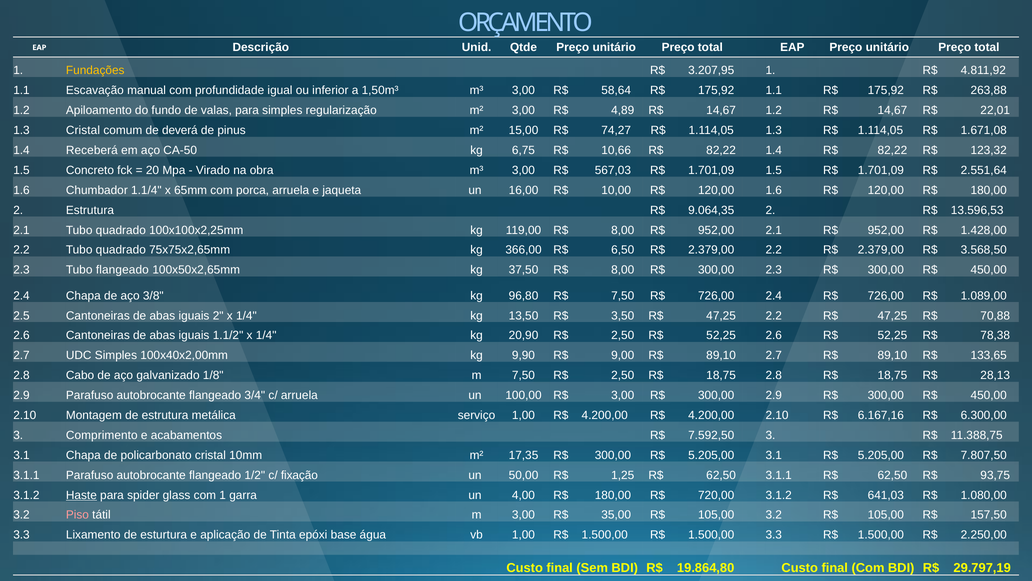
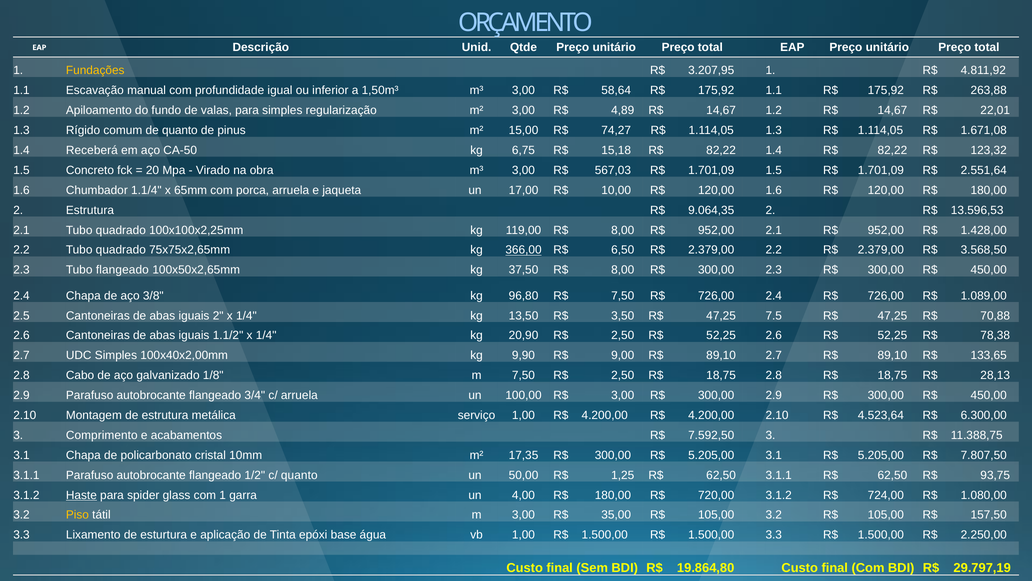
1.3 Cristal: Cristal -> Rígido (83, 130)
de deverá: deverá -> quanto (180, 130)
10,66: 10,66 -> 15,18 (616, 150)
16,00: 16,00 -> 17,00 (524, 190)
366,00 underline: none -> present (524, 250)
47,25 2.2: 2.2 -> 7.5 (774, 315)
6.167,16: 6.167,16 -> 4.523,64 (881, 415)
c/ fixação: fixação -> quanto (299, 475)
641,03: 641,03 -> 724,00 (886, 495)
Piso colour: pink -> yellow (77, 515)
